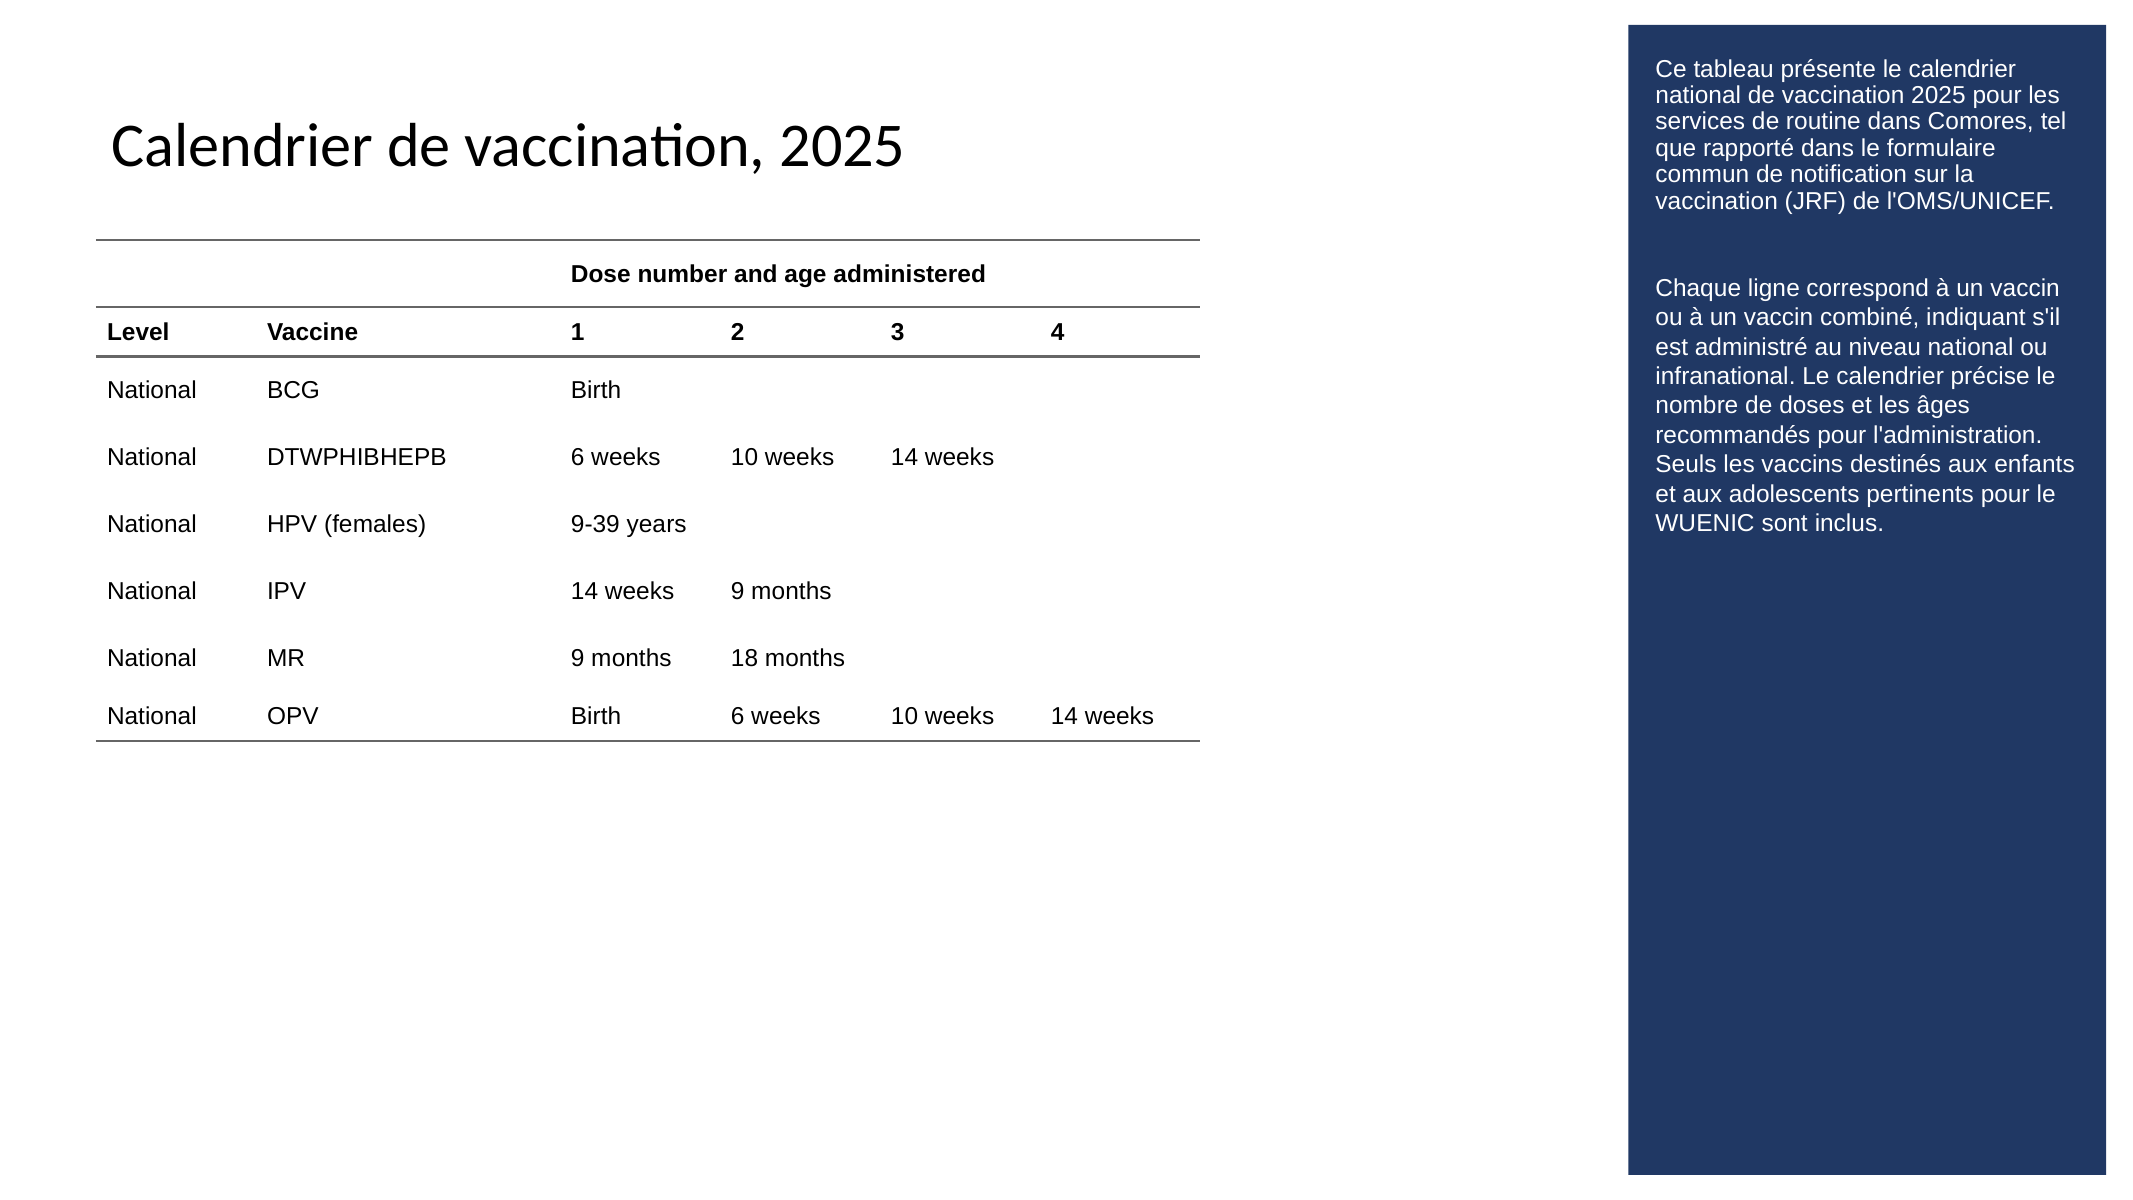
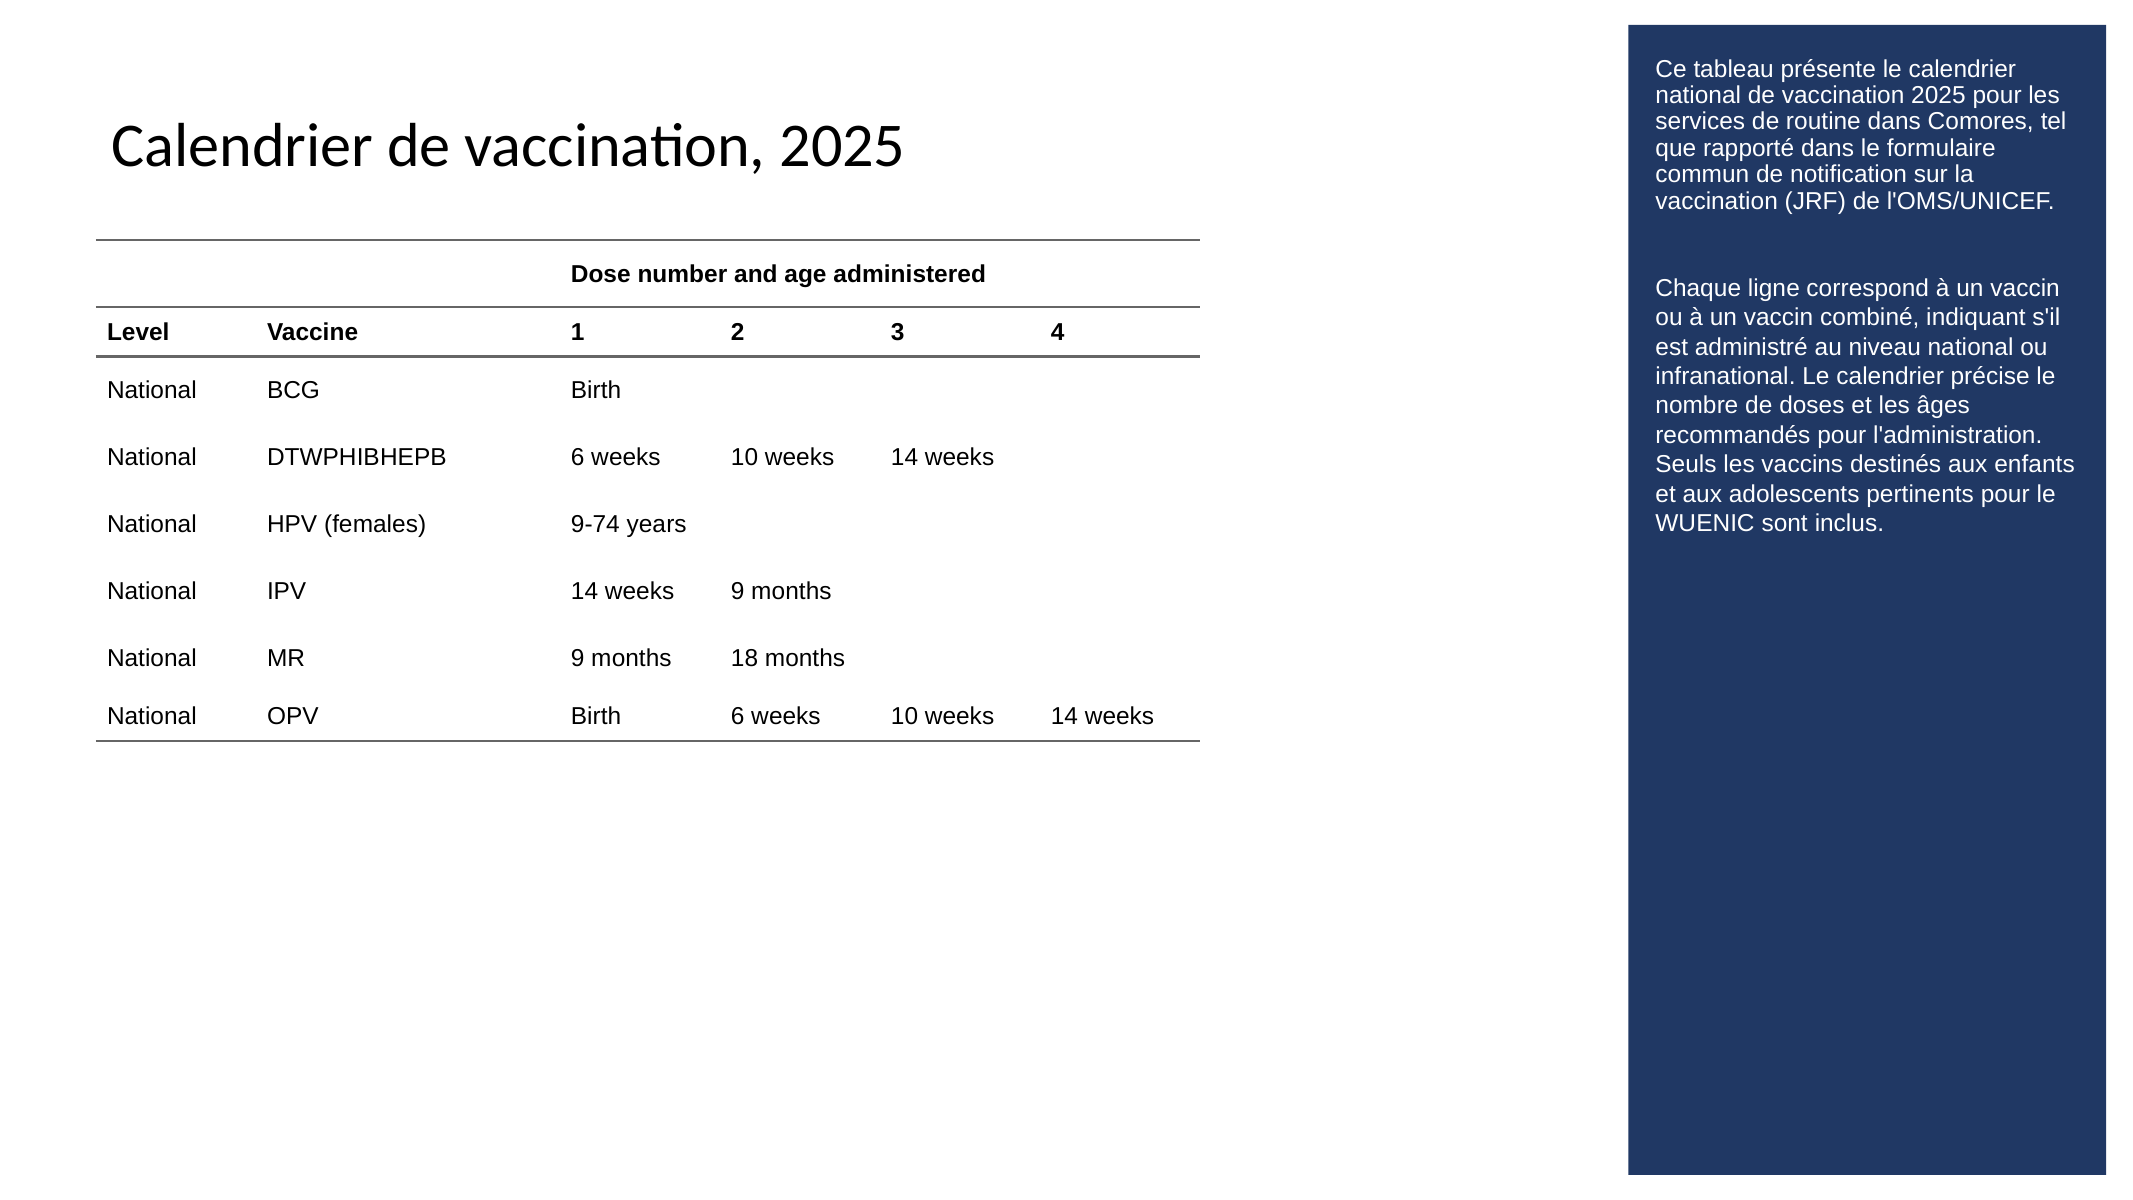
9-39: 9-39 -> 9-74 (595, 524)
